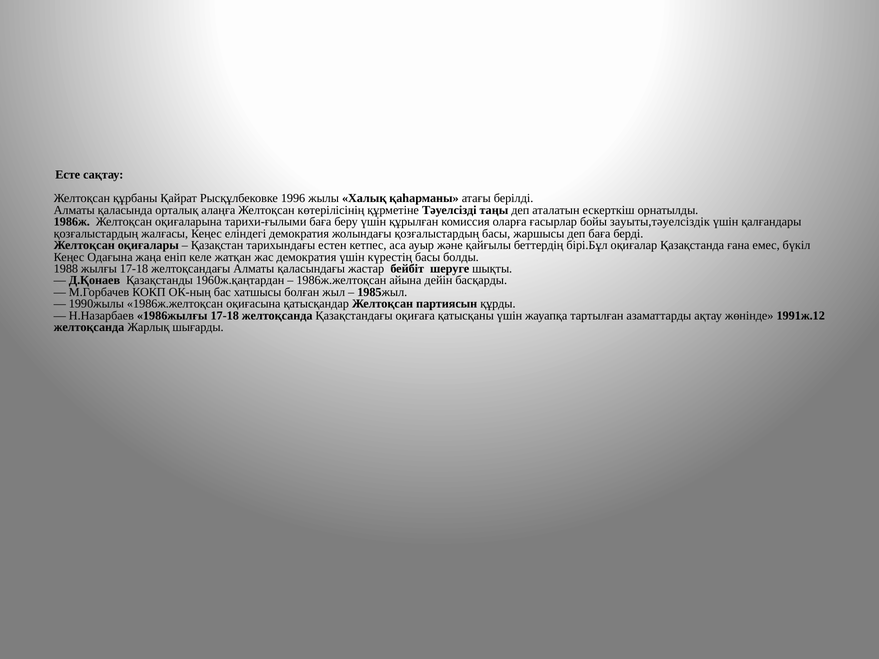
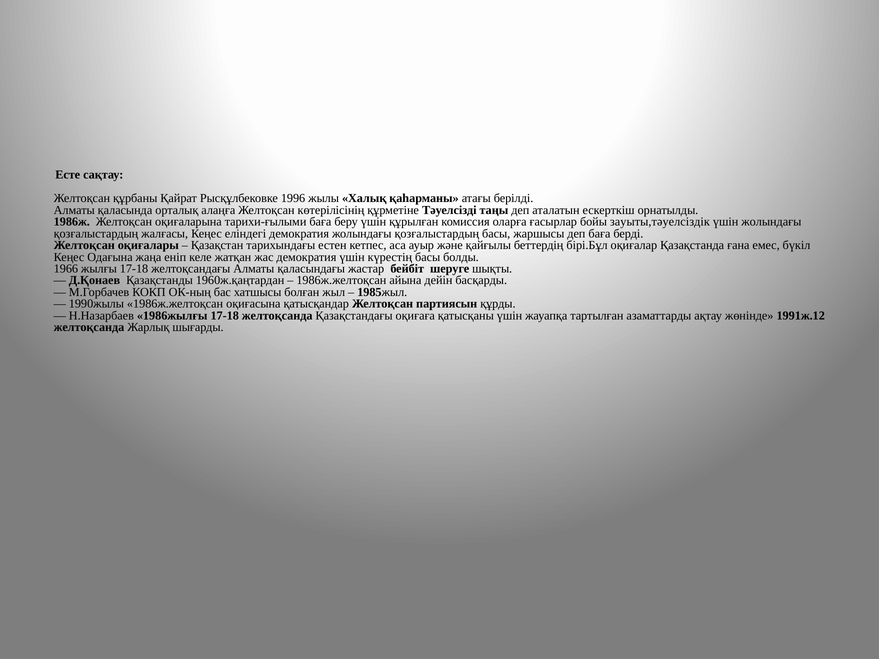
үшін қалғандары: қалғандары -> жолындағы (771, 222)
1988: 1988 -> 1966 (66, 269)
